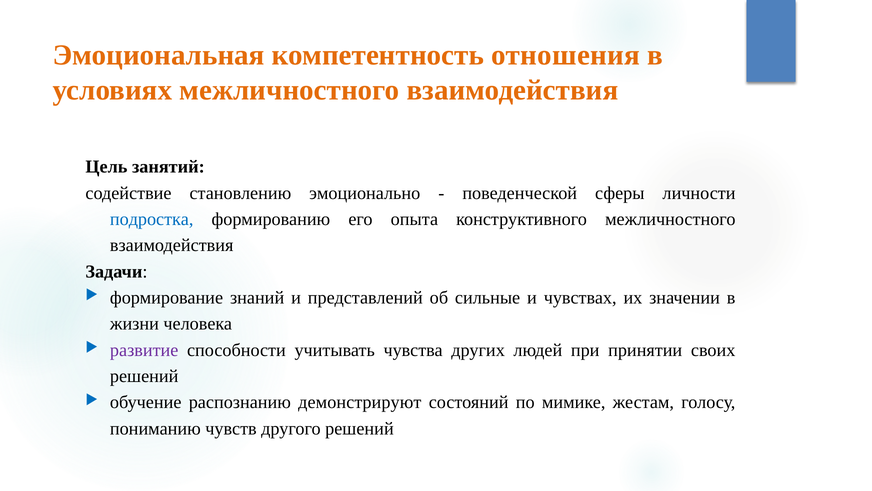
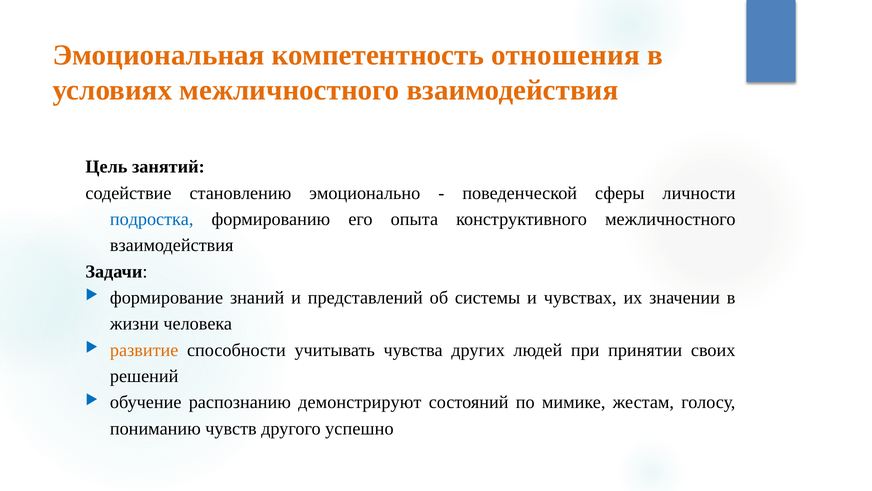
сильные: сильные -> системы (488, 297)
развитие colour: purple -> orange (144, 350)
другого решений: решений -> успешно (359, 428)
